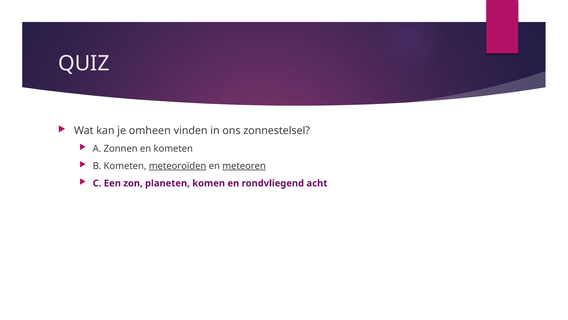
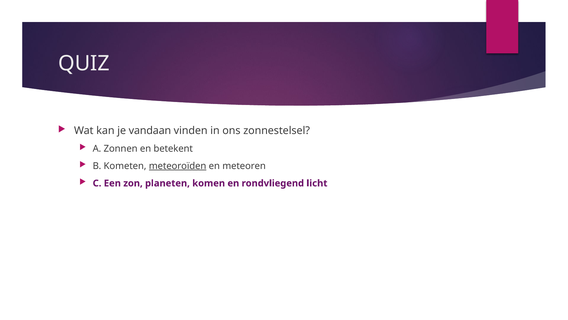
omheen: omheen -> vandaan (150, 131)
en kometen: kometen -> betekent (173, 148)
meteoren underline: present -> none (244, 166)
acht: acht -> licht (317, 183)
